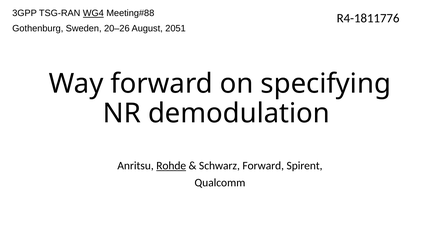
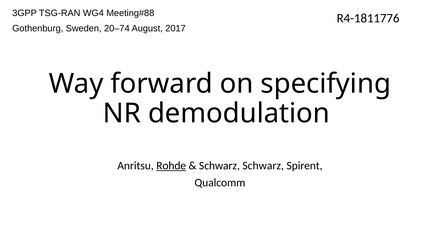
WG4 underline: present -> none (93, 13)
20–26: 20–26 -> 20–74 (117, 28)
2051: 2051 -> 2017 (176, 28)
Schwarz Forward: Forward -> Schwarz (263, 165)
